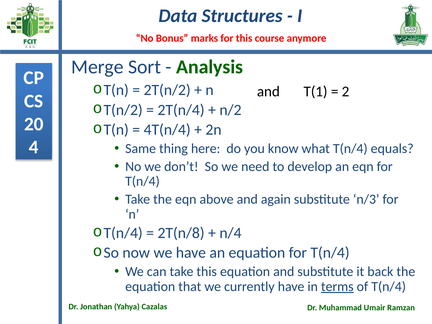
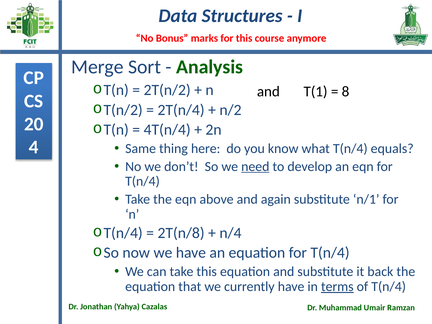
2: 2 -> 8 (346, 92)
need underline: none -> present (255, 166)
n/3: n/3 -> n/1 (366, 199)
